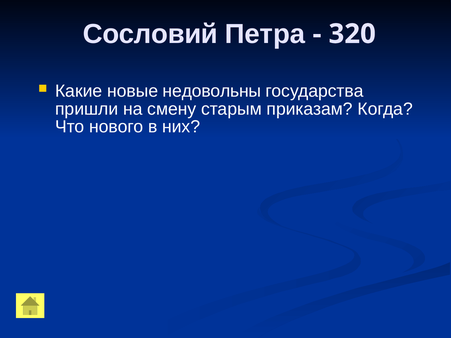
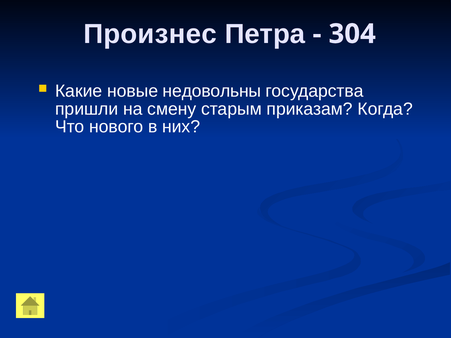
Сословий: Сословий -> Произнес (150, 34)
320: 320 -> 304 (352, 34)
